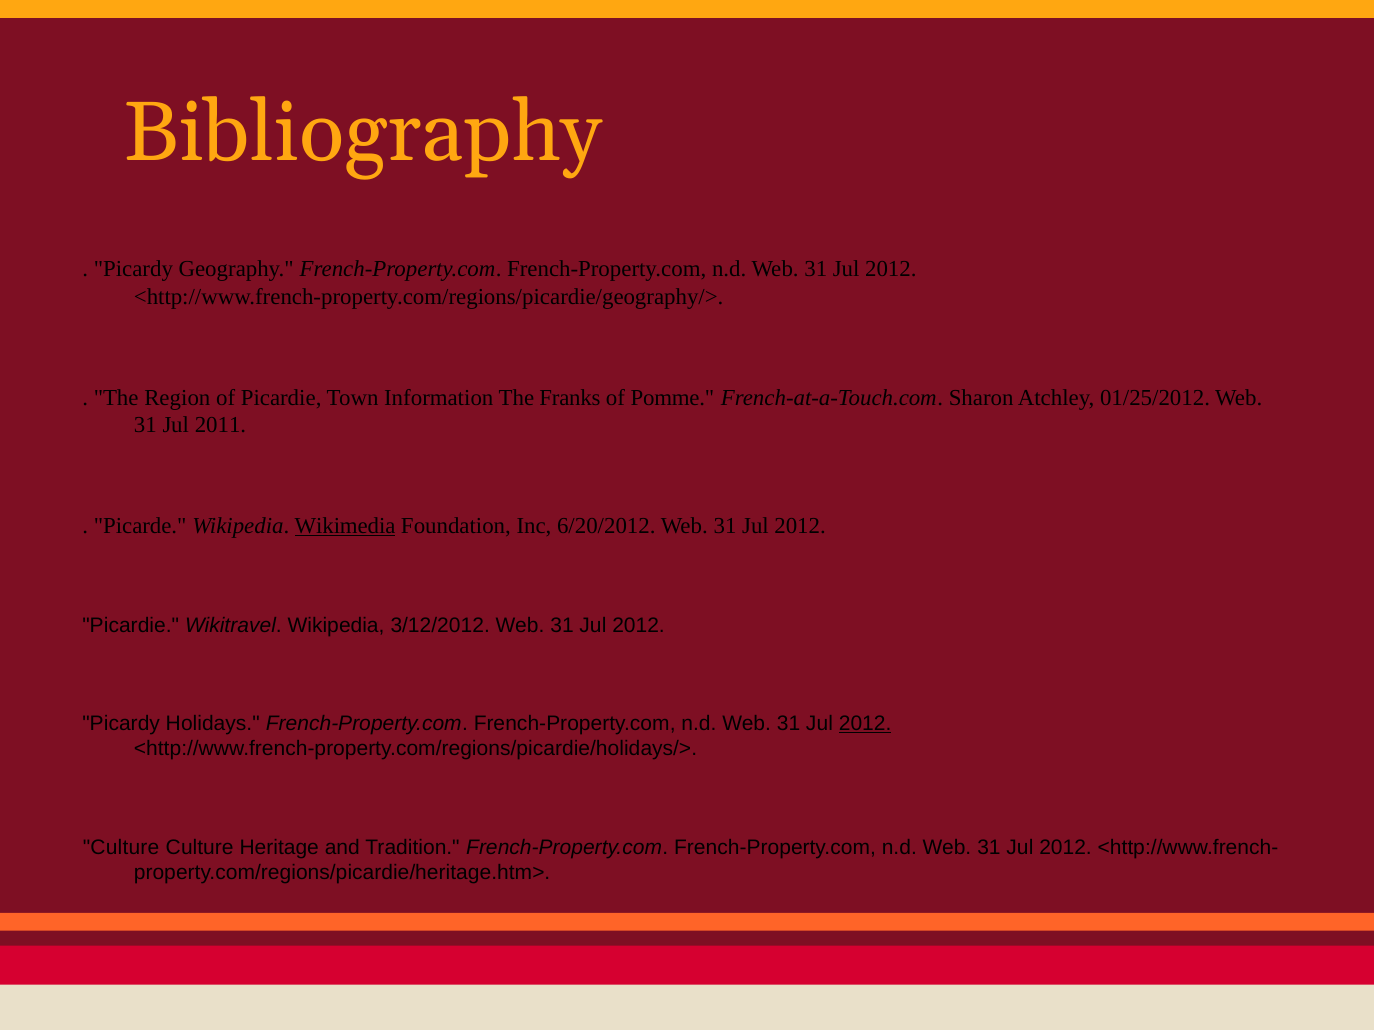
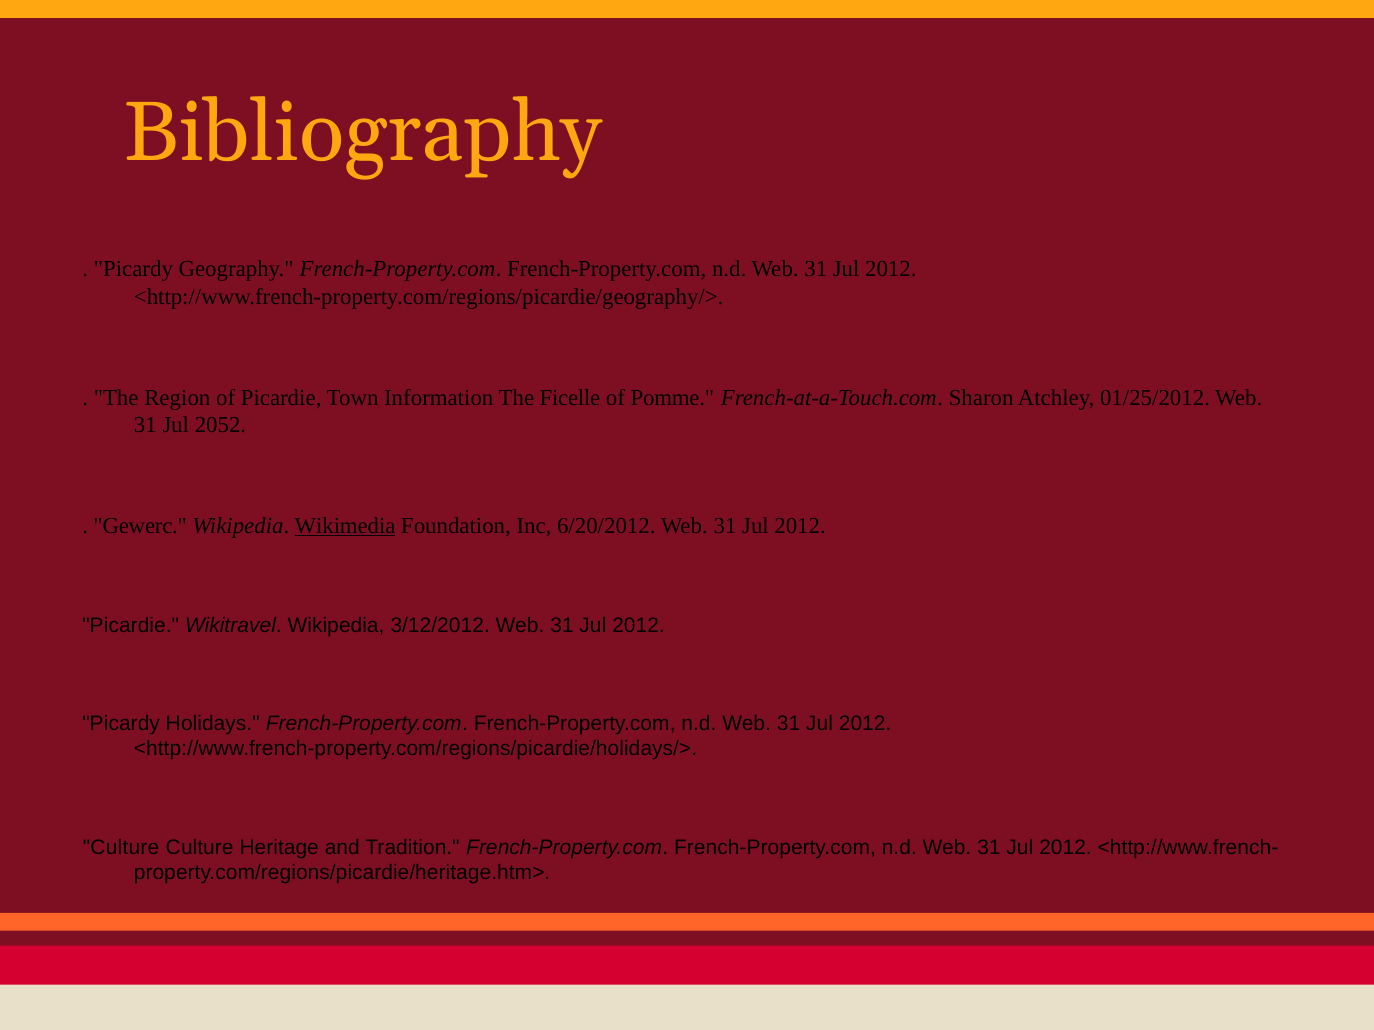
Franks: Franks -> Ficelle (570, 398)
2011: 2011 -> 2052 (220, 425)
Picarde: Picarde -> Gewerc (140, 526)
2012 underline: present -> none (865, 724)
